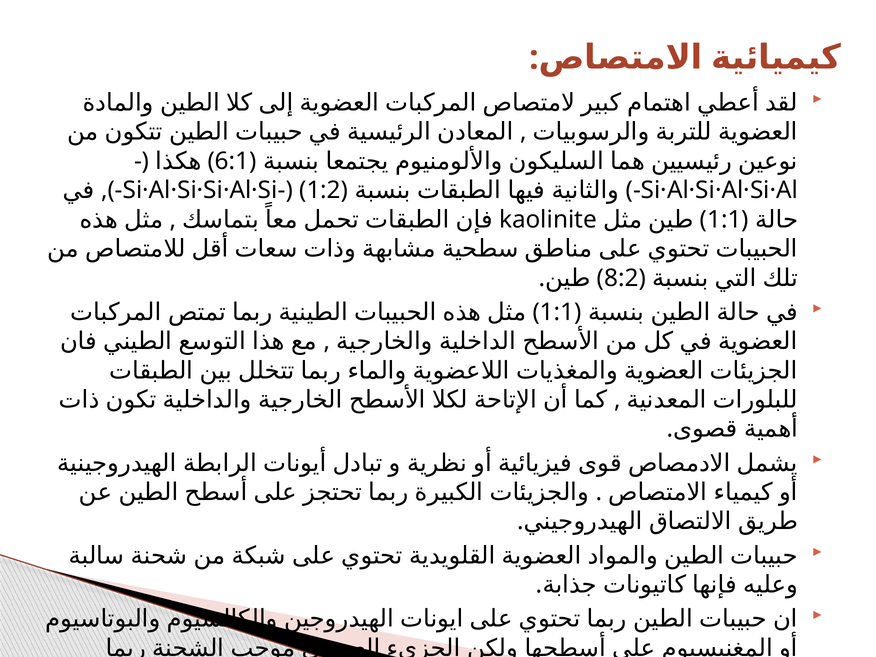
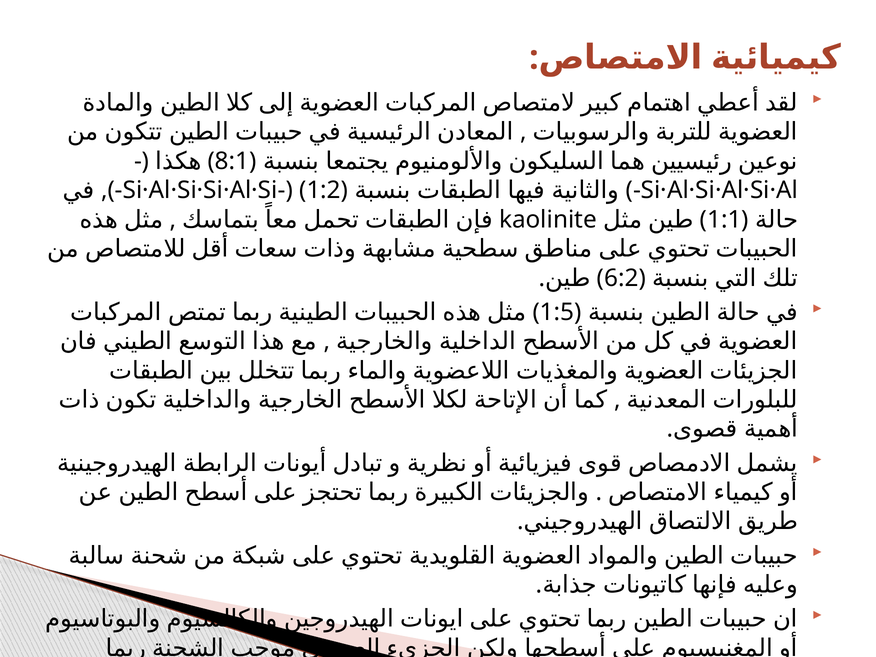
6:1: 6:1 -> 8:1 (232, 161)
8:2: 8:2 -> 6:2 (621, 278)
1:1: 1:1 -> 1:5 (557, 312)
